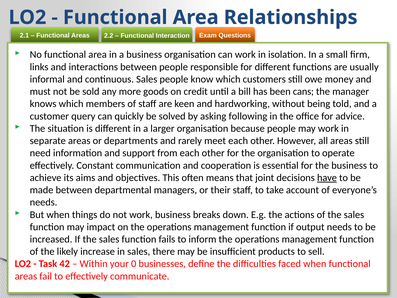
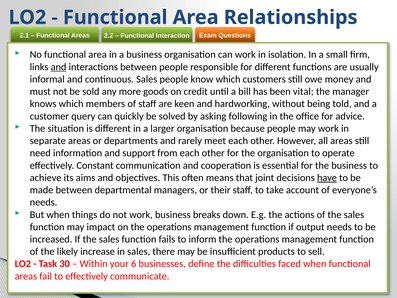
and underline: none -> present (59, 67)
cans: cans -> vital (303, 91)
42: 42 -> 30 (65, 264)
0: 0 -> 6 (134, 264)
